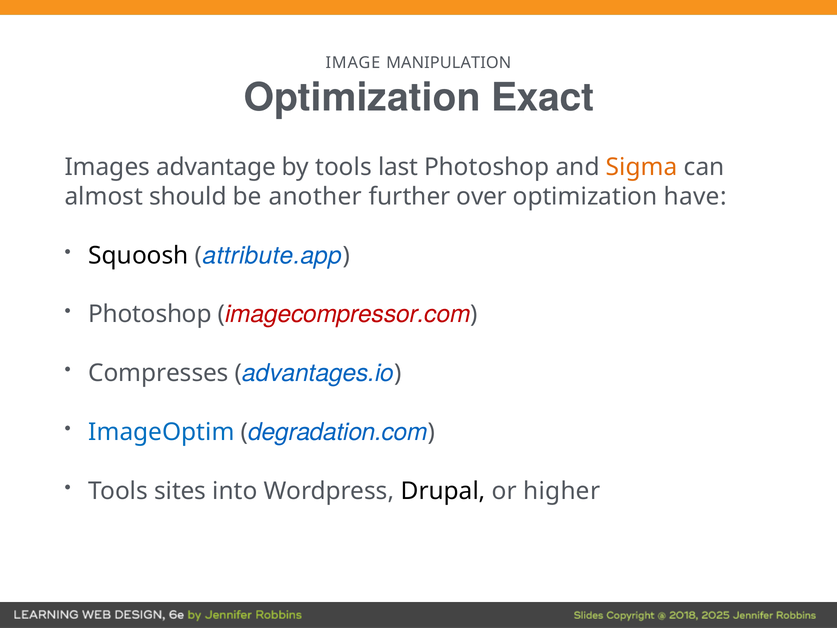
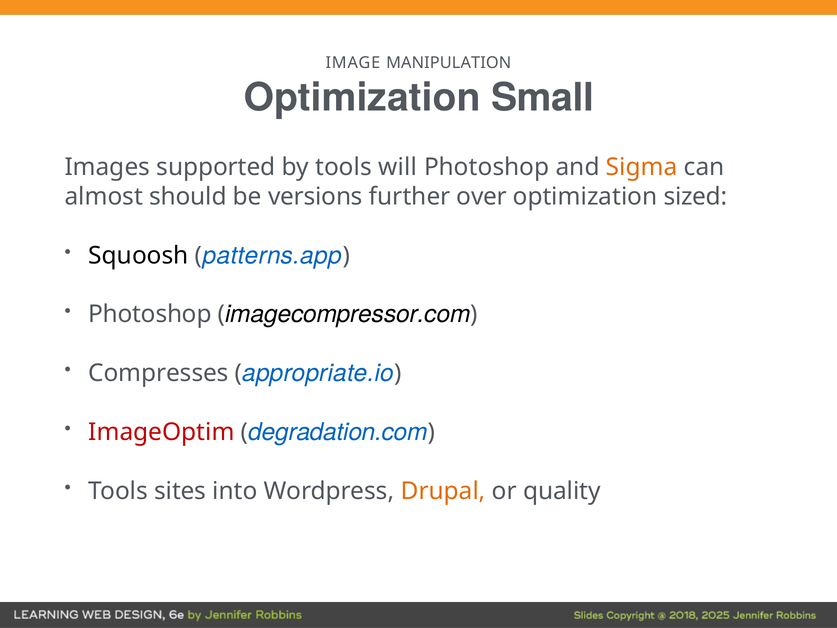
Exact: Exact -> Small (543, 98)
advantage: advantage -> supported (216, 167)
last: last -> will (398, 167)
another: another -> versions (315, 197)
have: have -> sized (695, 197)
attribute.app: attribute.app -> patterns.app (272, 255)
imagecompressor.com colour: red -> black (348, 314)
advantages.io: advantages.io -> appropriate.io (318, 373)
ImageOptim colour: blue -> red (161, 432)
Drupal colour: black -> orange (443, 491)
higher: higher -> quality (562, 491)
